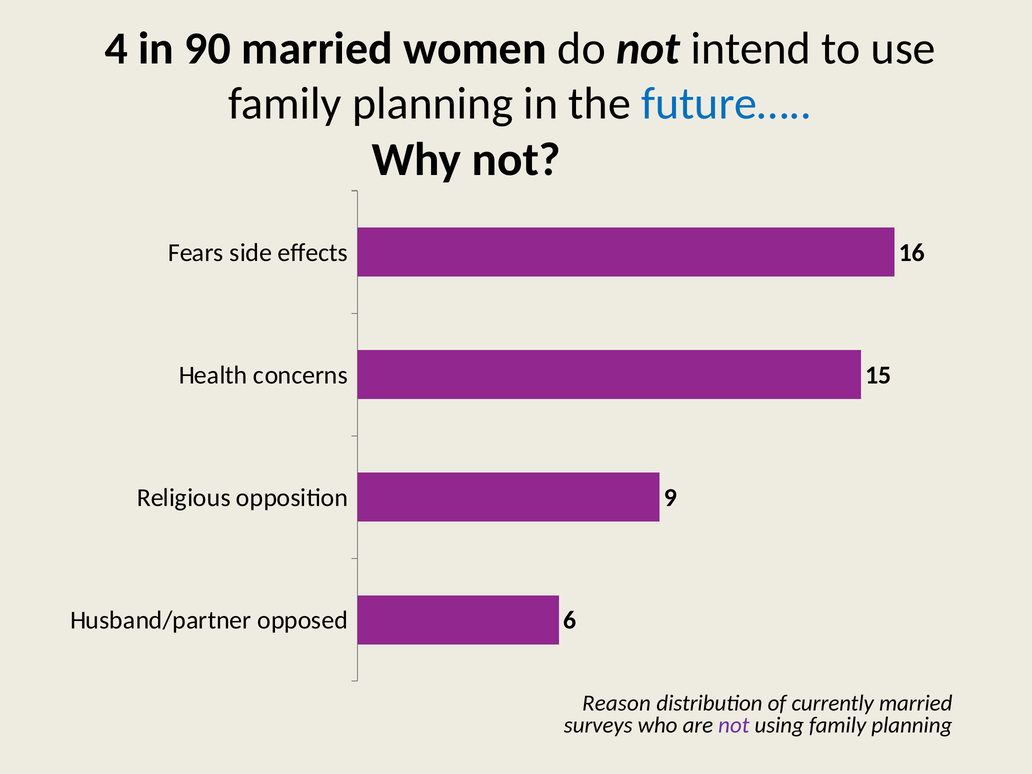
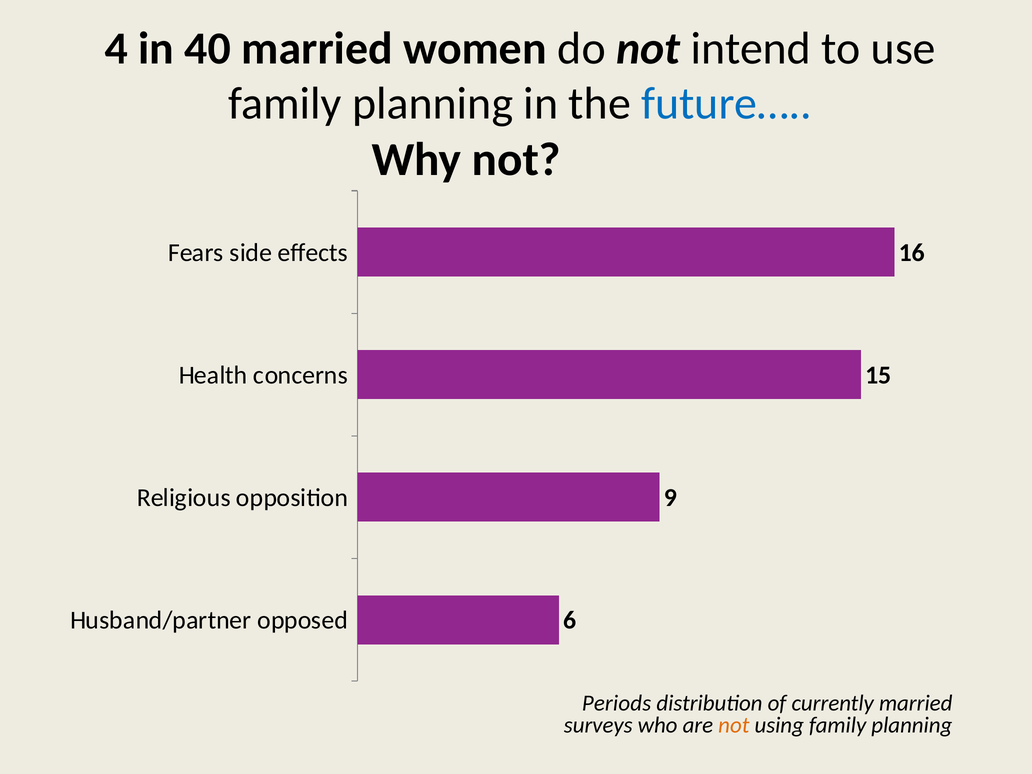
90: 90 -> 40 (208, 49)
Reason: Reason -> Periods (617, 703)
not colour: purple -> orange (734, 725)
